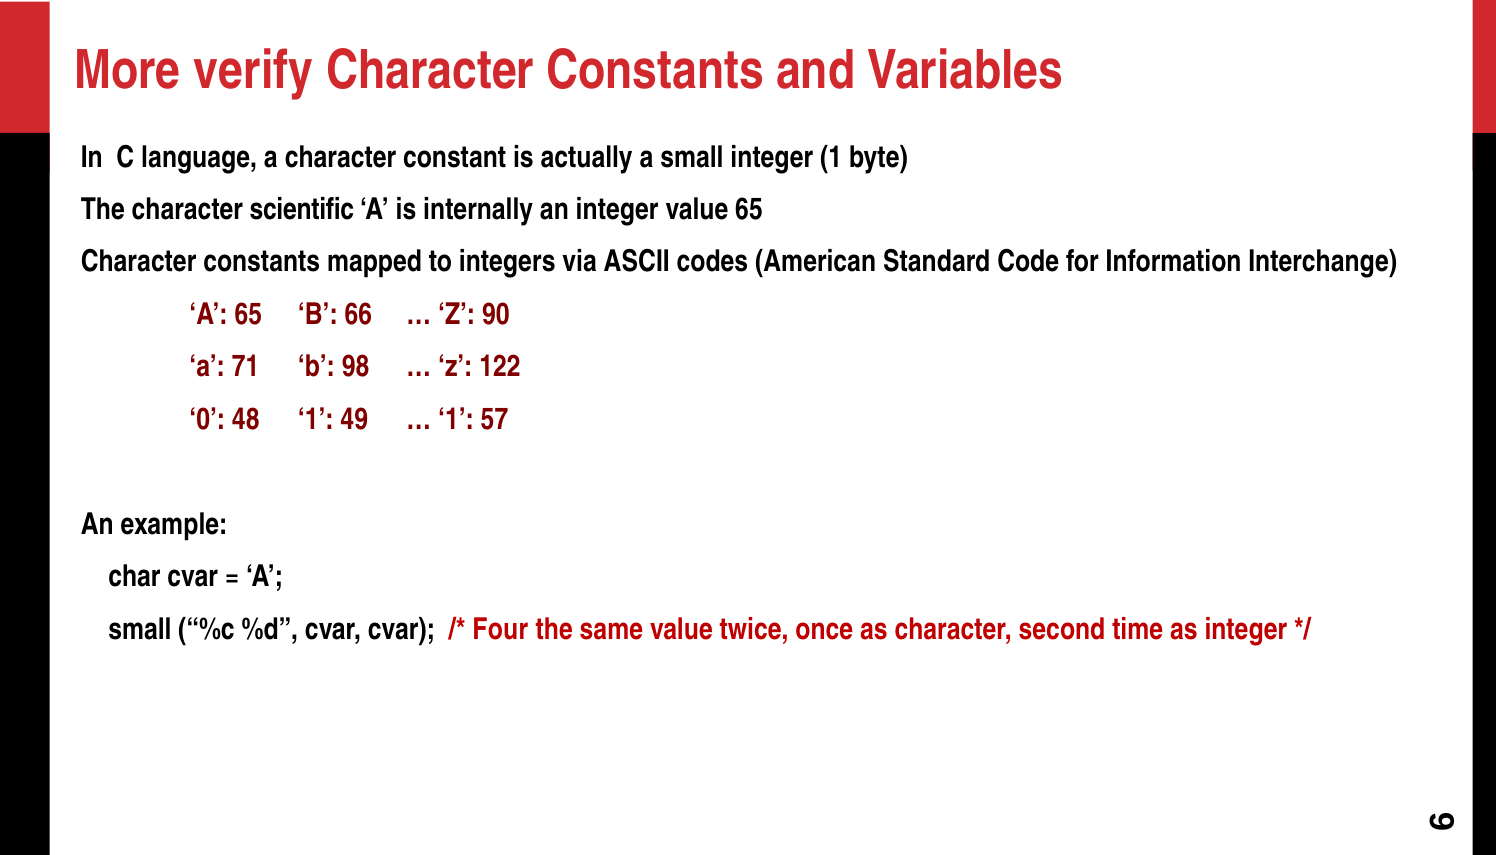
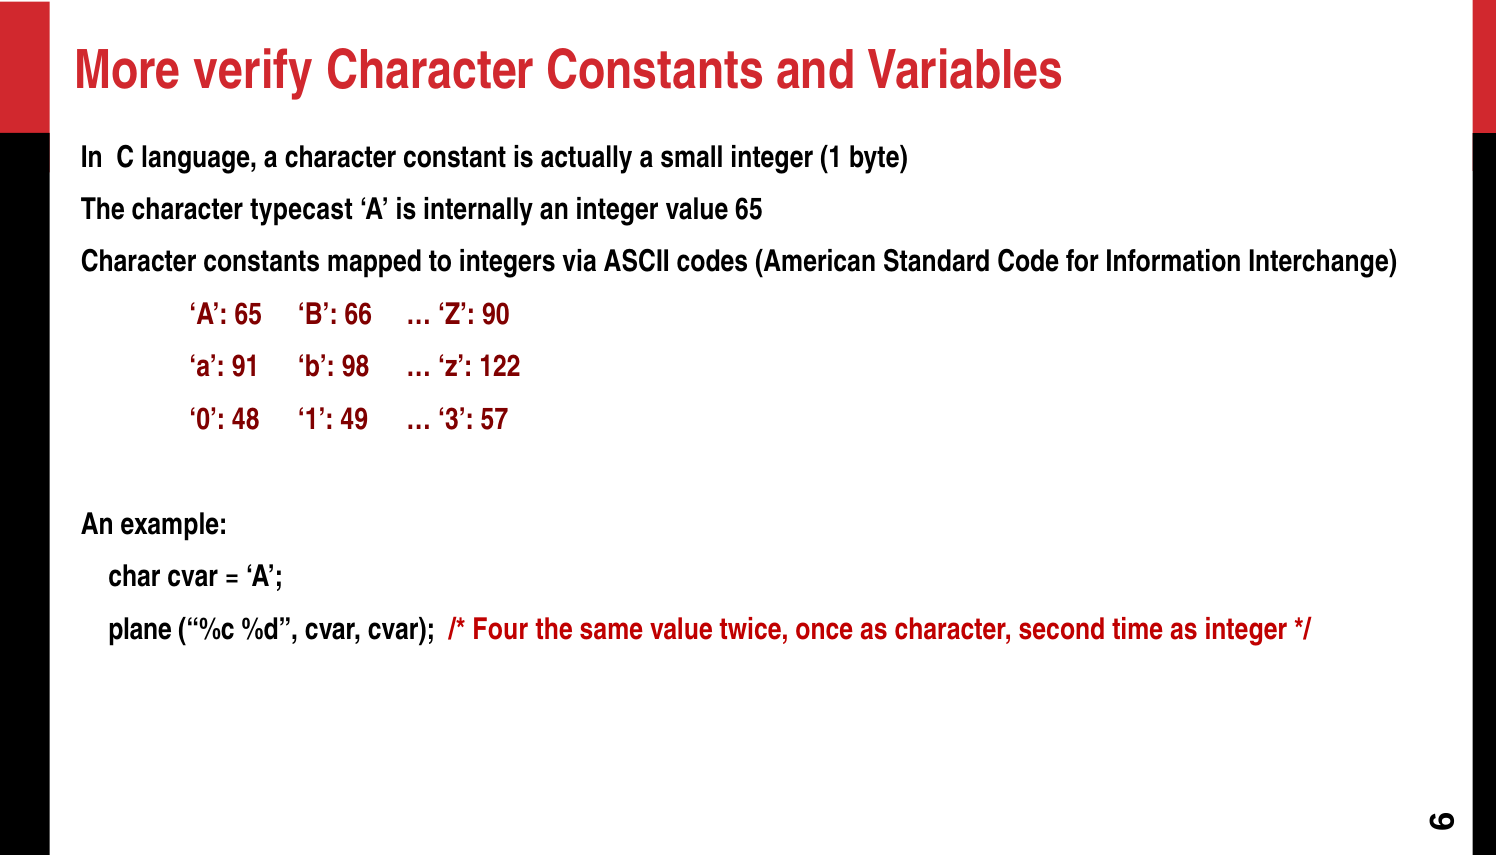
scientific: scientific -> typecast (302, 210)
71: 71 -> 91 (246, 367)
1: 1 -> 3 (456, 419)
small: small -> plane (140, 629)
